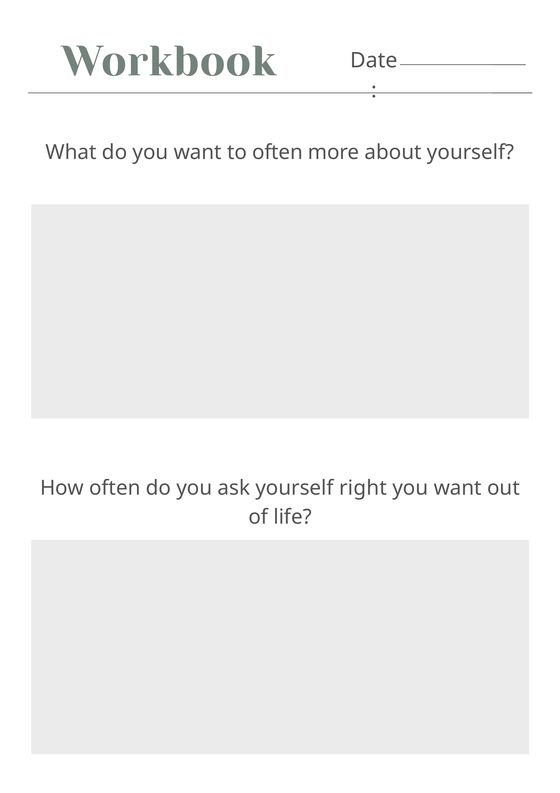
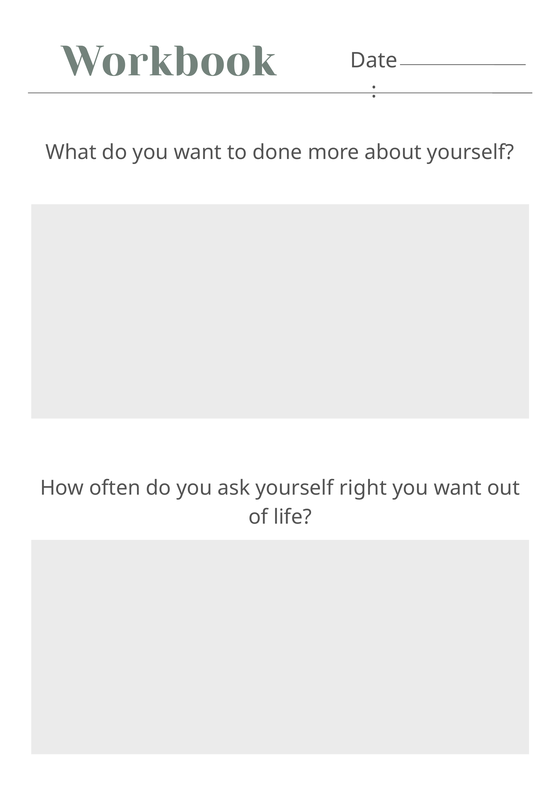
to often: often -> done (277, 152)
